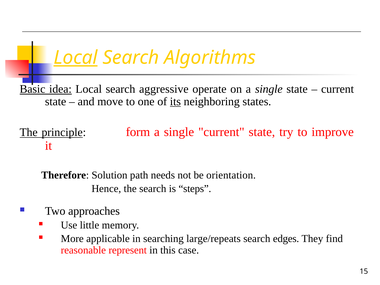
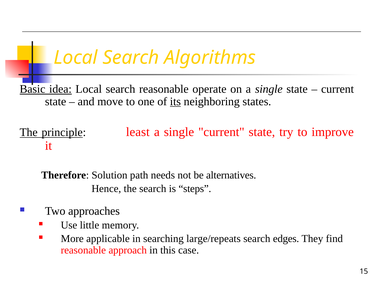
Local underline: present -> none (76, 58)
search aggressive: aggressive -> reasonable (164, 89)
form: form -> least (138, 132)
orientation: orientation -> alternatives (231, 175)
represent: represent -> approach (128, 250)
